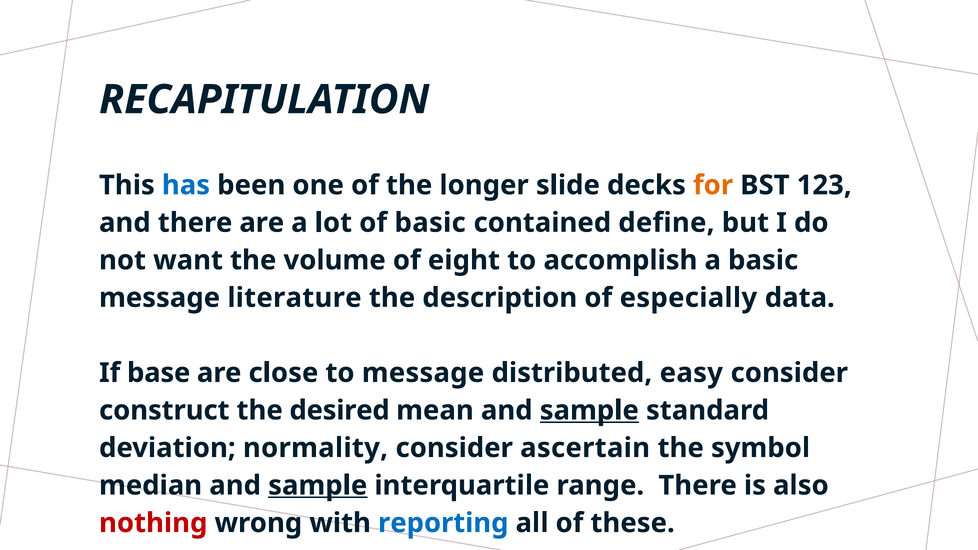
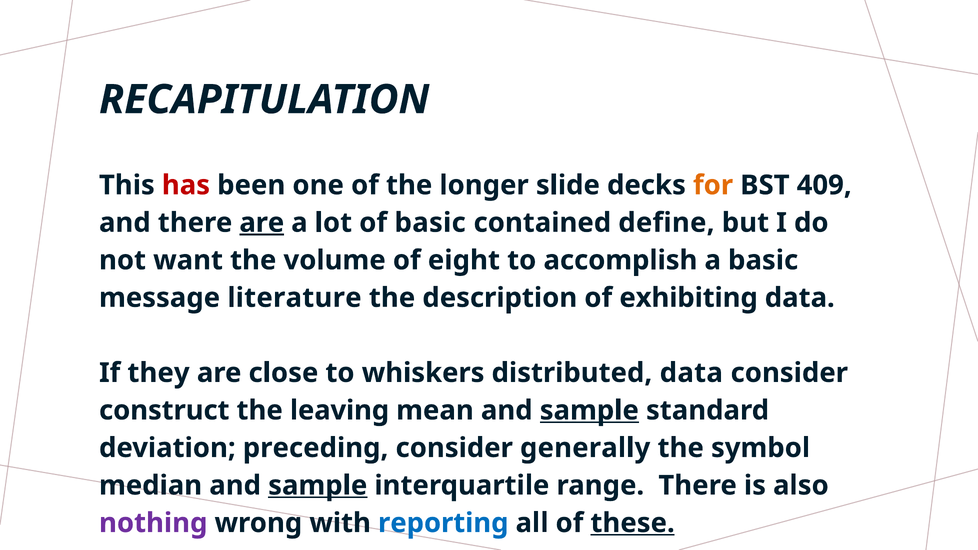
has colour: blue -> red (186, 185)
123: 123 -> 409 (824, 185)
are underline: none -> present (262, 223)
especially: especially -> exhibiting (689, 298)
base: base -> they (159, 373)
to message: message -> whiskers (423, 373)
distributed easy: easy -> data (691, 373)
desired: desired -> leaving (340, 410)
normality: normality -> preceding (316, 448)
ascertain: ascertain -> generally (585, 448)
nothing colour: red -> purple (153, 523)
these underline: none -> present (633, 523)
